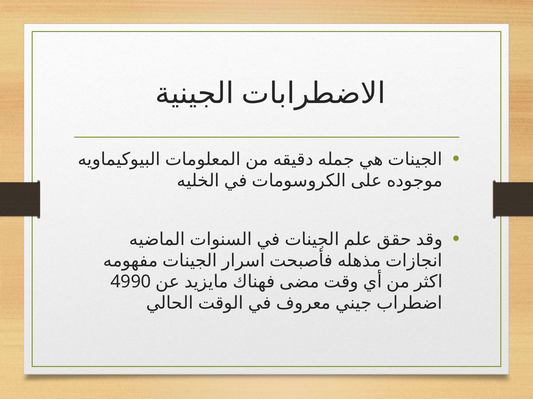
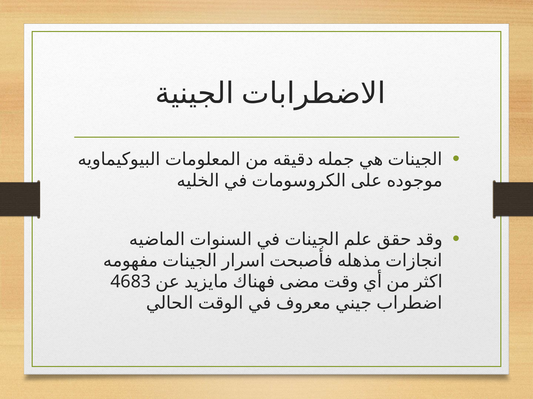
4990: 4990 -> 4683 (131, 282)
